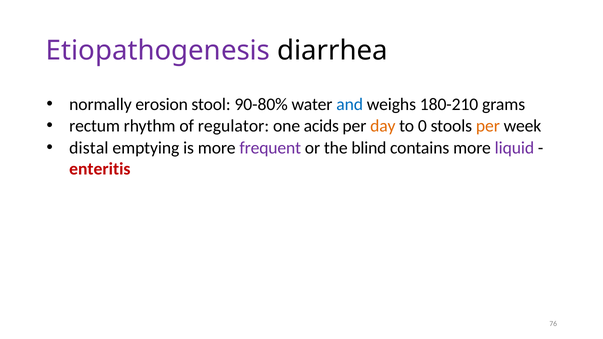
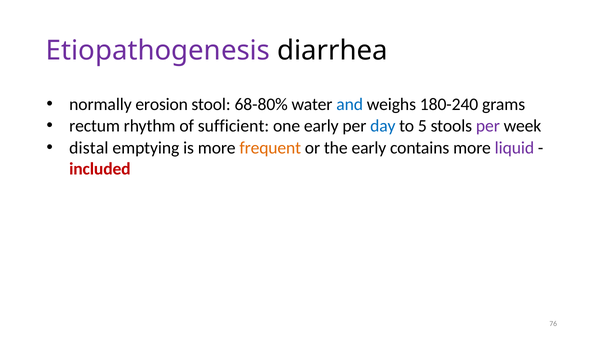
90-80%: 90-80% -> 68-80% (261, 104)
180-210: 180-210 -> 180-240 (449, 104)
regulator: regulator -> sufficient (233, 126)
one acids: acids -> early (321, 126)
day colour: orange -> blue (383, 126)
0: 0 -> 5 (422, 126)
per colour: orange -> purple (488, 126)
frequent colour: purple -> orange (270, 148)
the blind: blind -> early (369, 148)
enteritis: enteritis -> included (100, 169)
